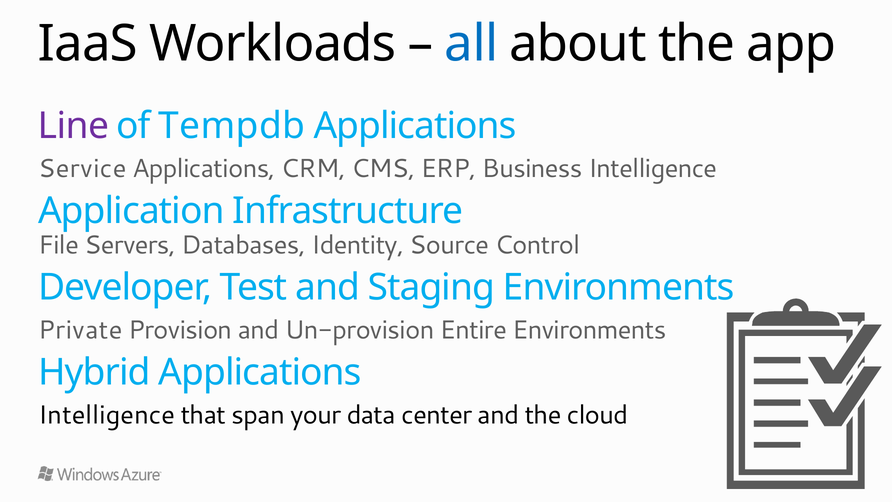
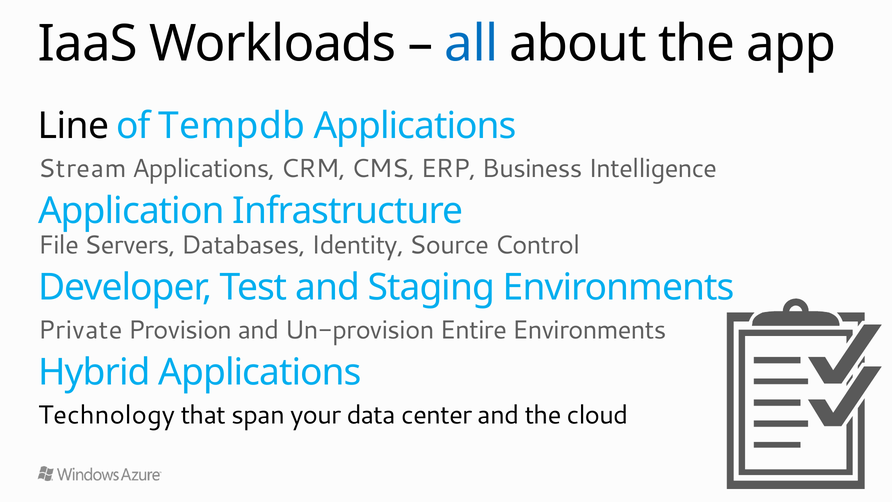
Line colour: purple -> black (73, 126)
Service: Service -> Stream (83, 168)
Intelligence: Intelligence -> Technology (107, 415)
